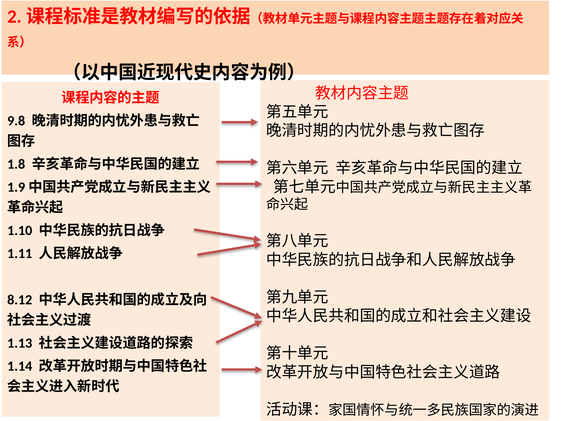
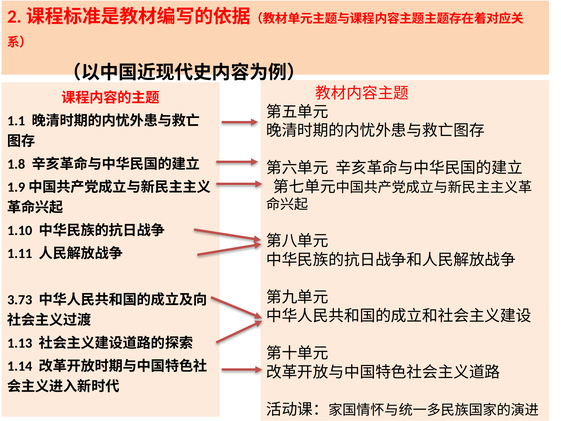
9.8: 9.8 -> 1.1 (16, 121)
8.12: 8.12 -> 3.73 (20, 300)
